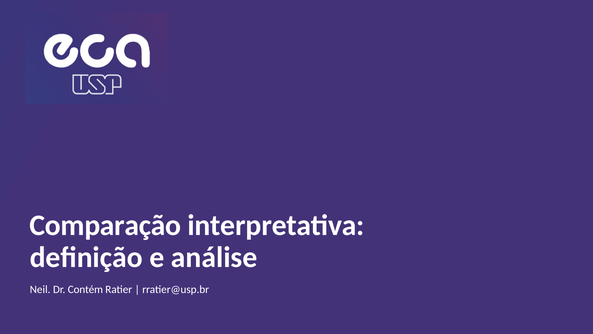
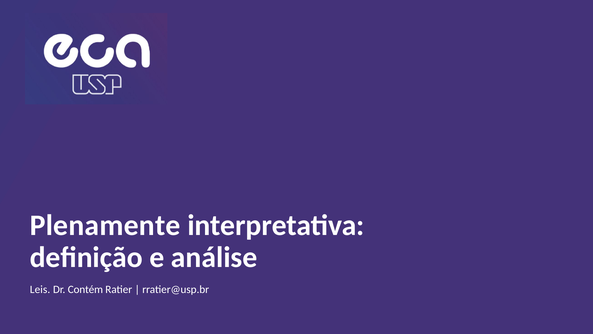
Comparação: Comparação -> Plenamente (105, 225)
Neil: Neil -> Leis (40, 289)
